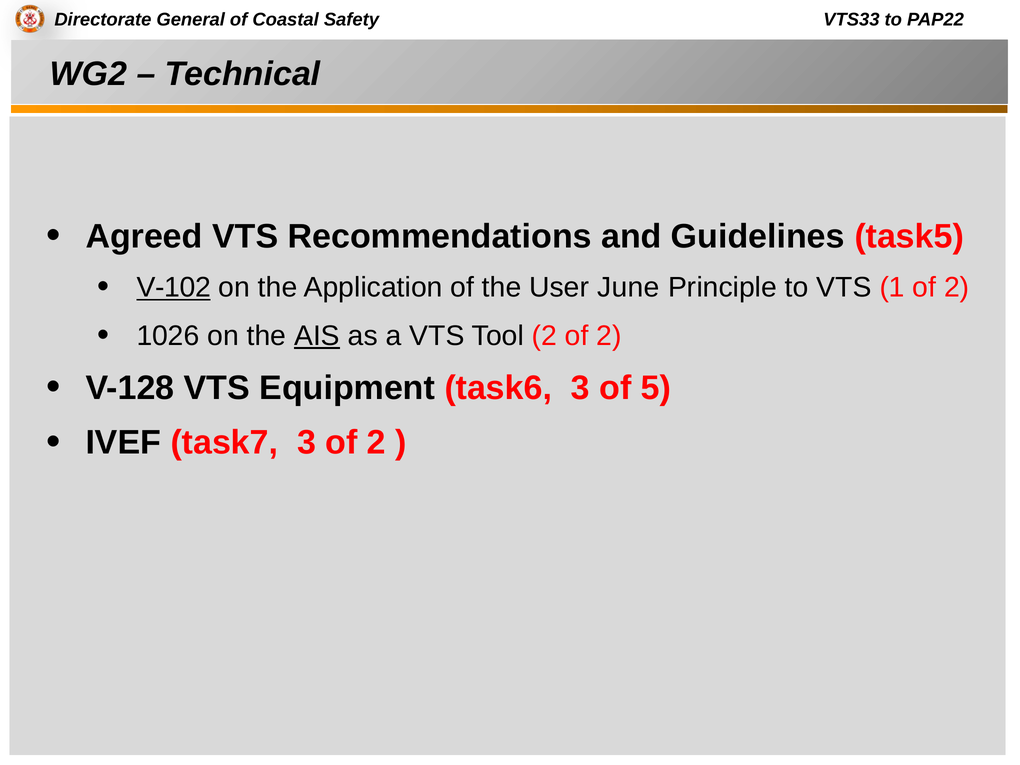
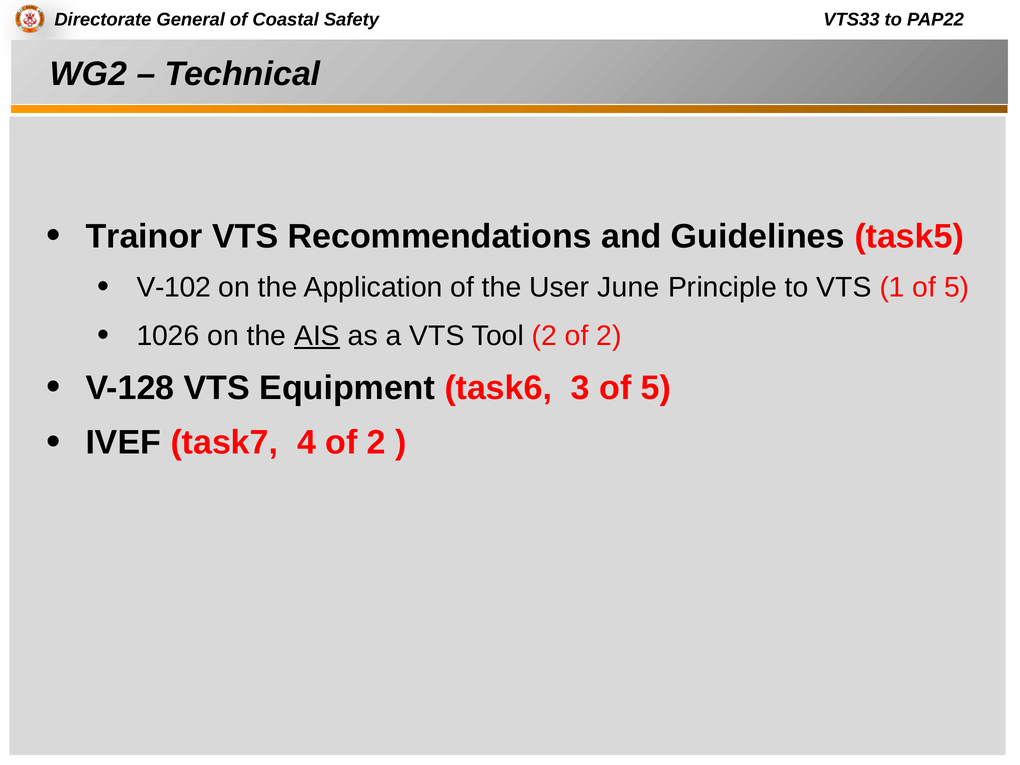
Agreed: Agreed -> Trainor (144, 236)
V-102 underline: present -> none (174, 288)
1 of 2: 2 -> 5 (957, 288)
task7 3: 3 -> 4 (307, 443)
